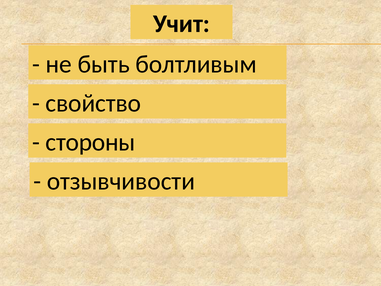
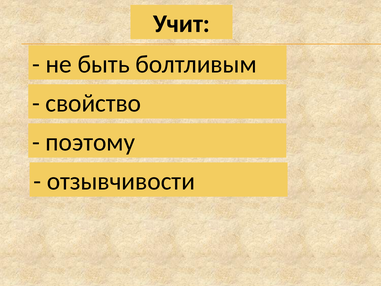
стороны: стороны -> поэтому (90, 142)
